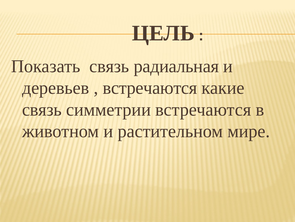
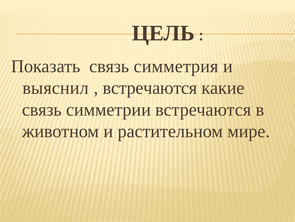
радиальная: радиальная -> симметрия (176, 66)
деревьев: деревьев -> выяснил (56, 88)
